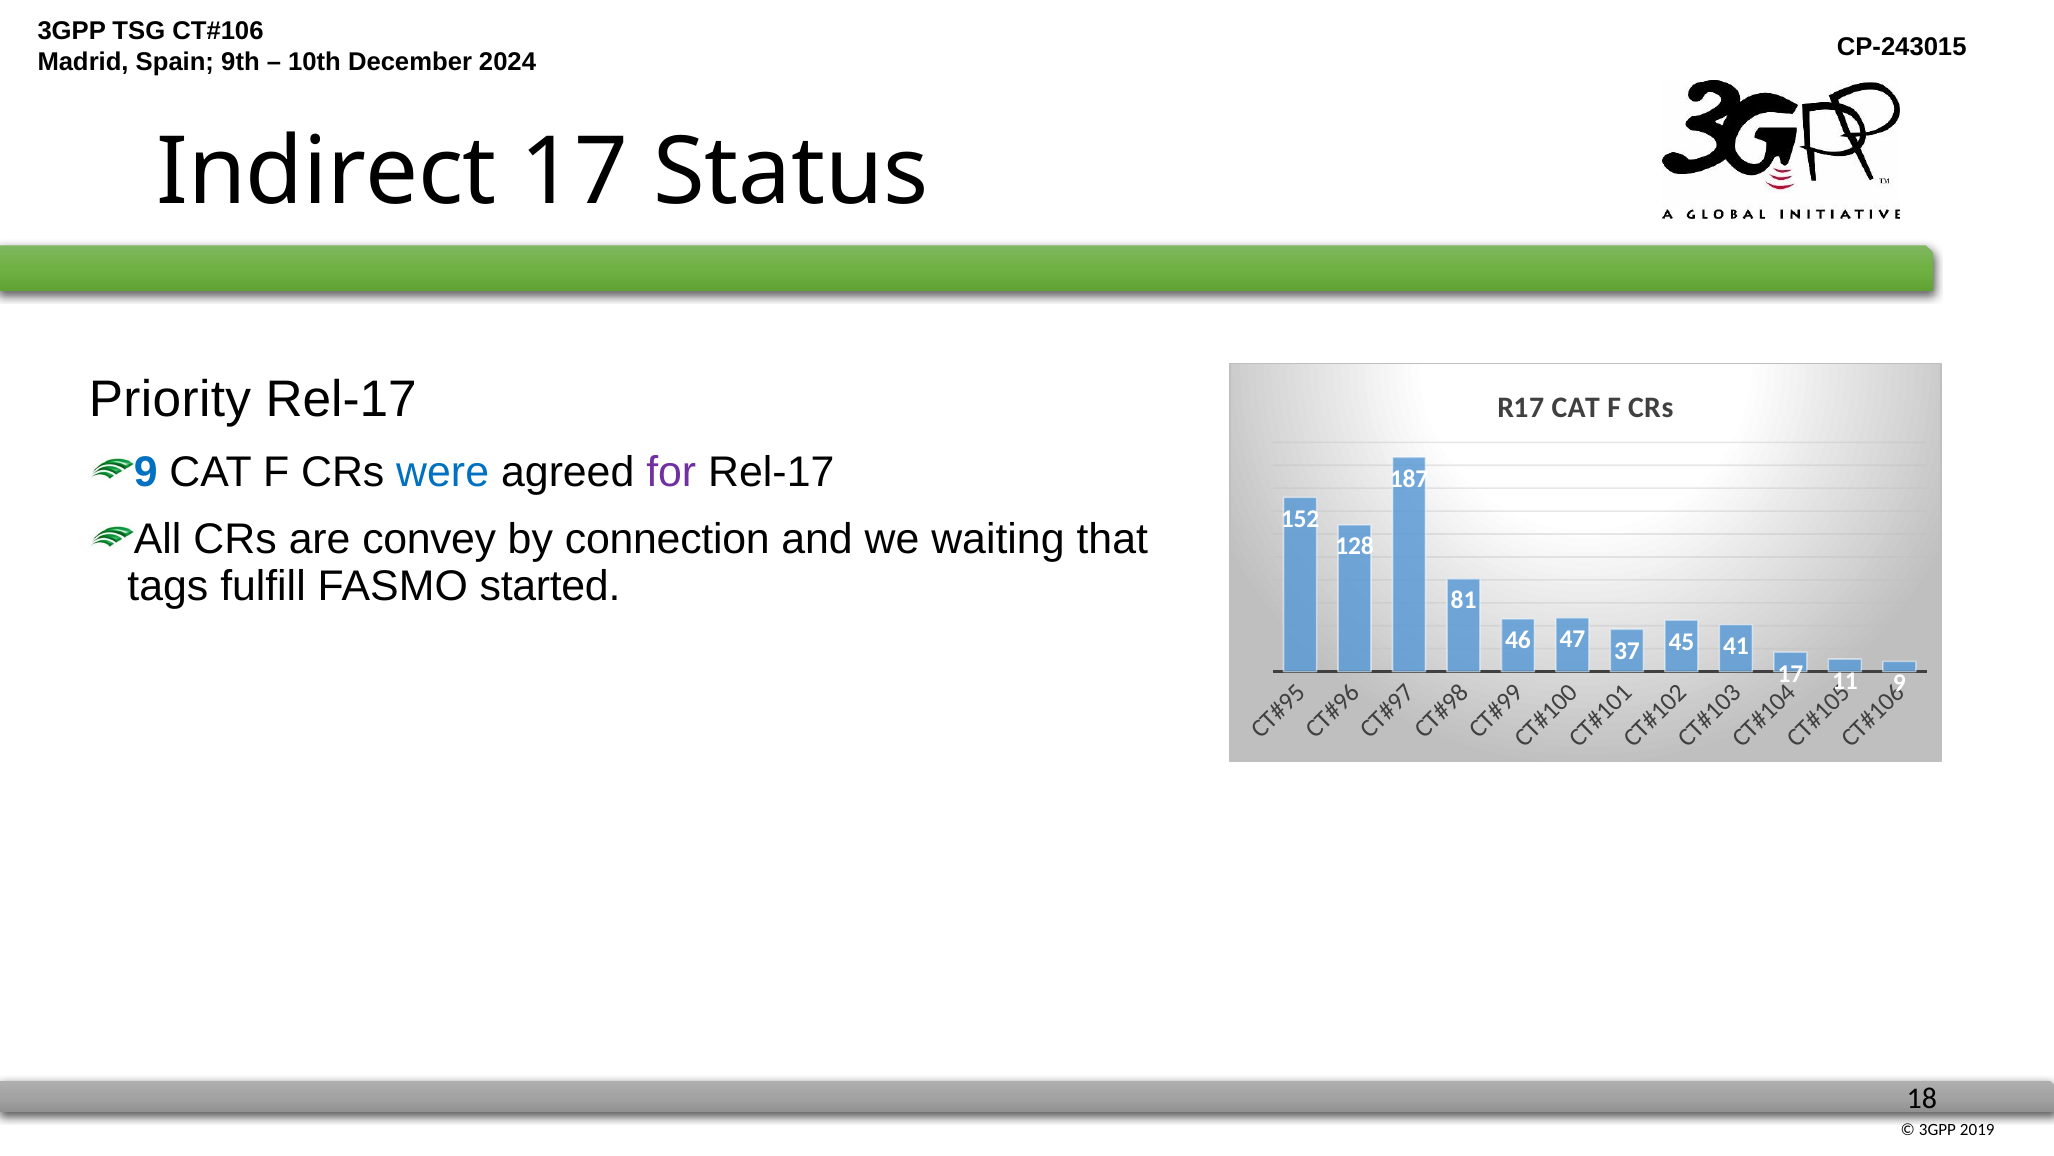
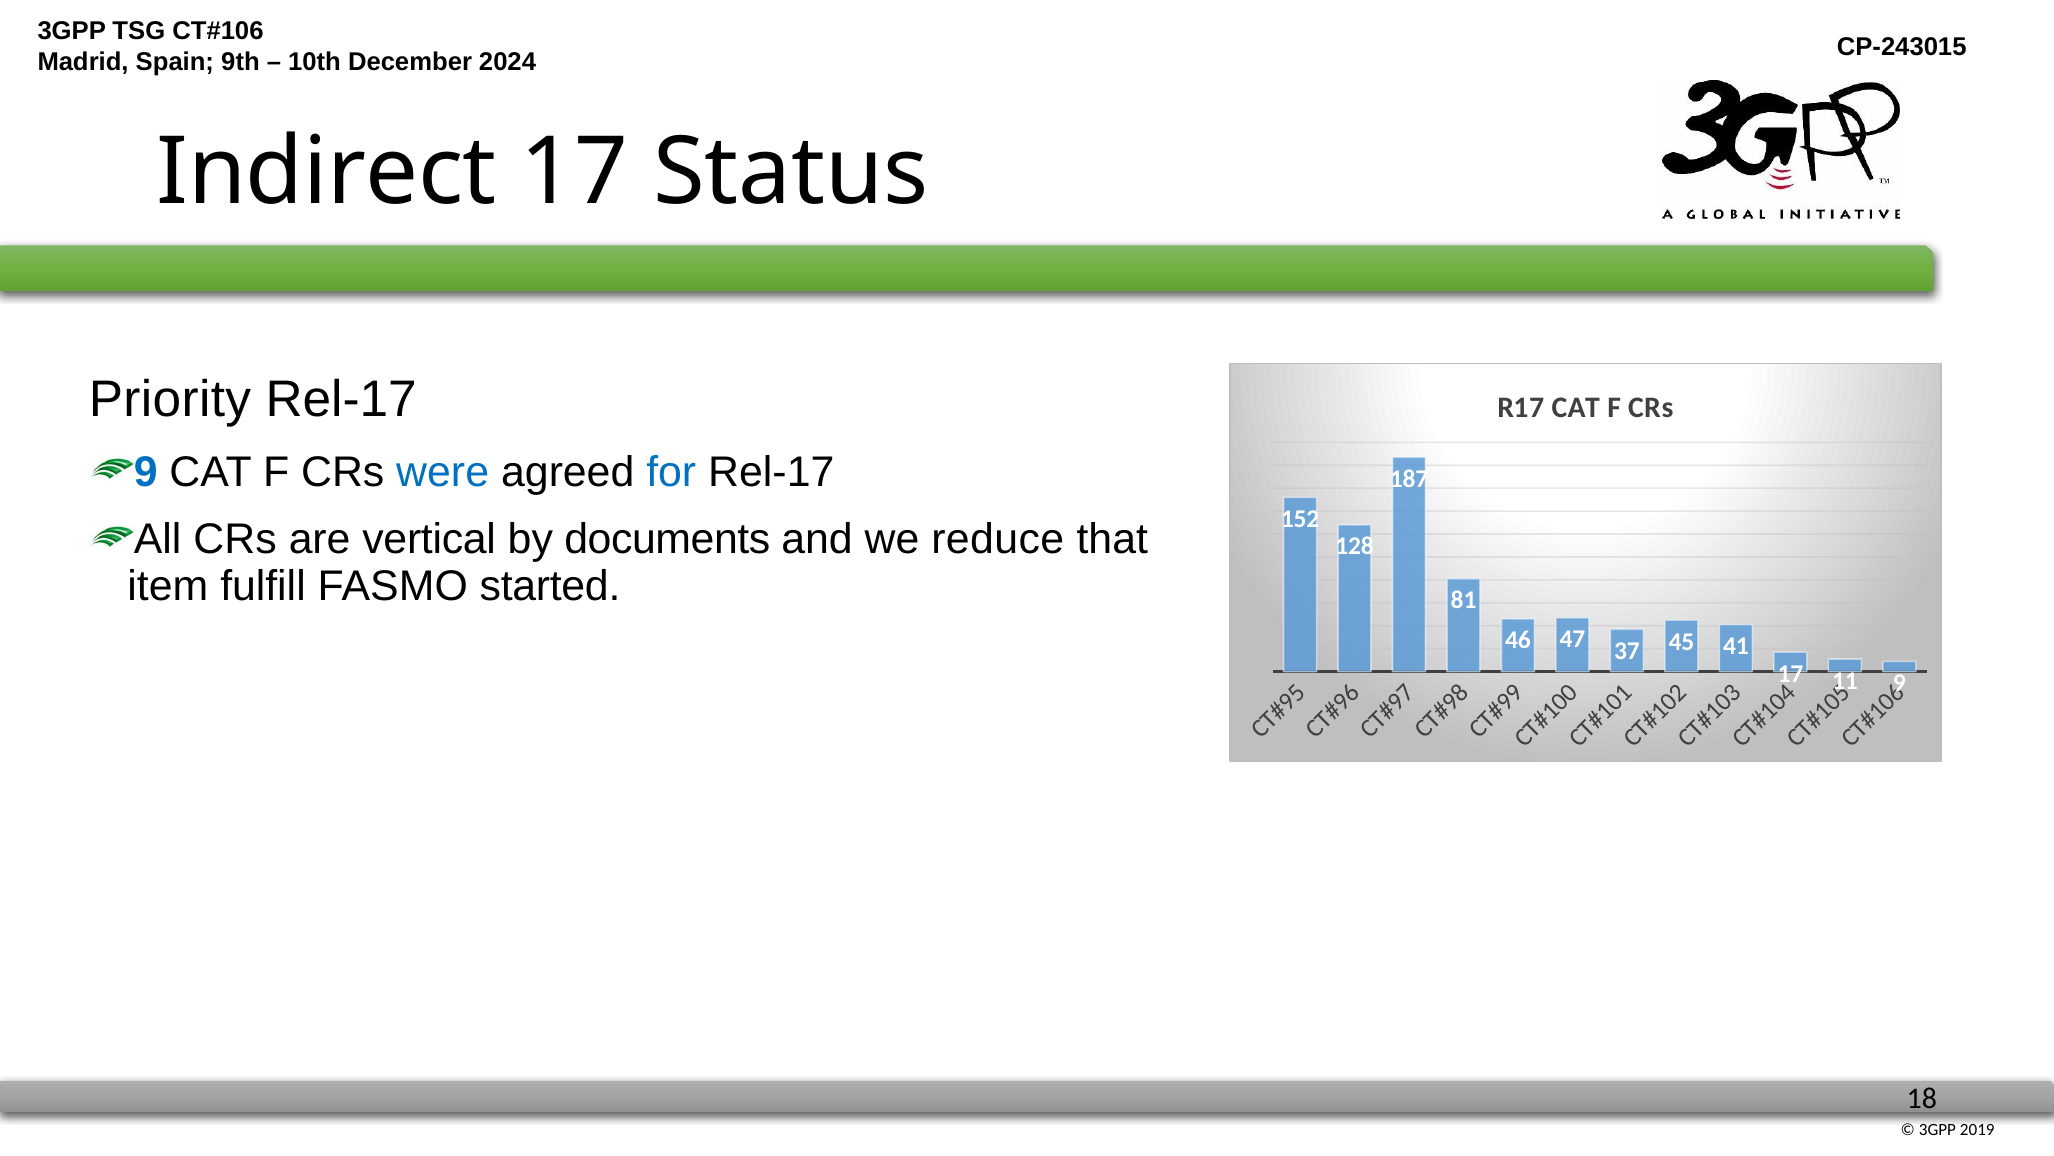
for colour: purple -> blue (671, 472)
convey: convey -> vertical (429, 539)
connection: connection -> documents (667, 539)
waiting: waiting -> reduce (998, 539)
tags: tags -> item (168, 586)
